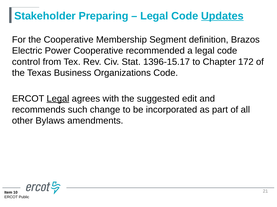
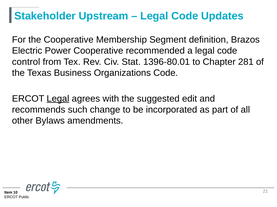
Preparing: Preparing -> Upstream (104, 16)
Updates underline: present -> none (222, 16)
1396-15.17: 1396-15.17 -> 1396-80.01 (167, 62)
172: 172 -> 281 (246, 62)
